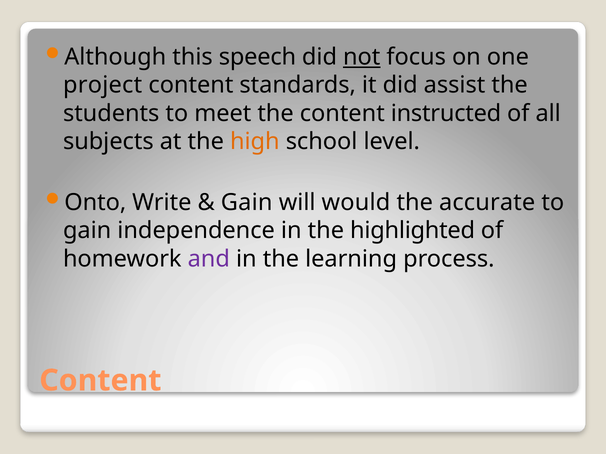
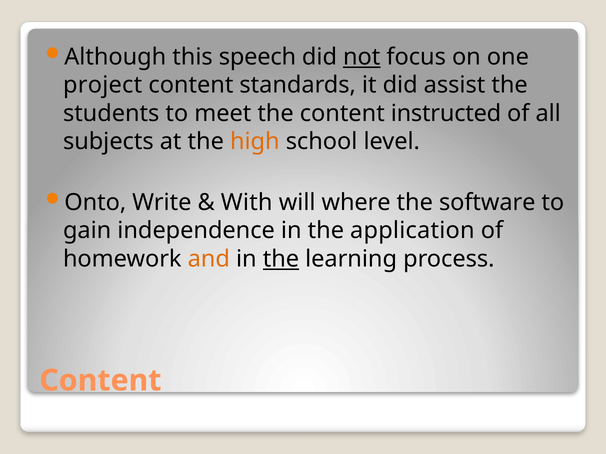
Gain: Gain -> With (247, 203)
would: would -> where (356, 203)
accurate: accurate -> software (487, 203)
highlighted: highlighted -> application (412, 231)
and colour: purple -> orange (209, 259)
the underline: none -> present (281, 259)
